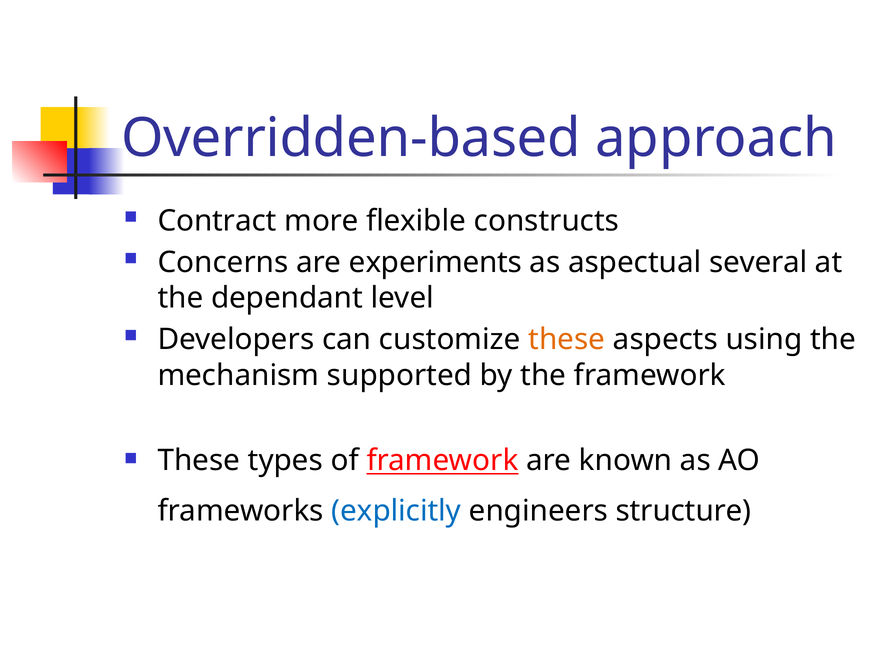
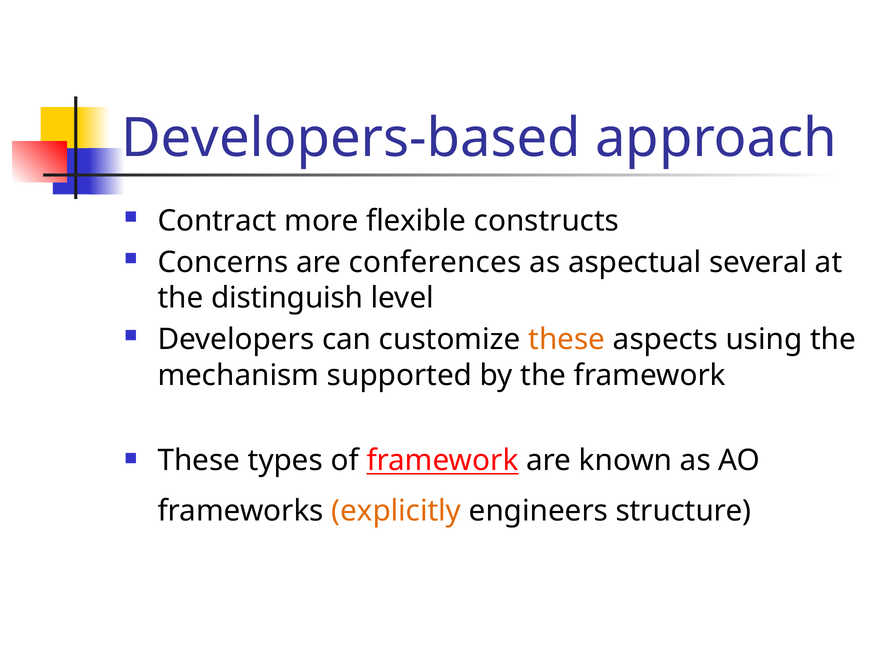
Overridden-based: Overridden-based -> Developers-based (351, 138)
experiments: experiments -> conferences (435, 263)
dependant: dependant -> distinguish (287, 298)
explicitly colour: blue -> orange (396, 511)
